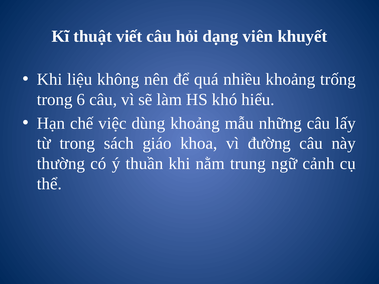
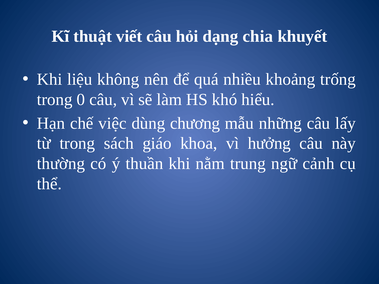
viên: viên -> chia (258, 36)
6: 6 -> 0 (81, 100)
dùng khoảng: khoảng -> chương (195, 123)
đường: đường -> hưởng (269, 144)
